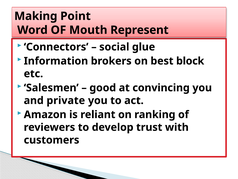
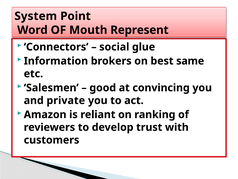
Making: Making -> System (36, 16)
block: block -> same (190, 61)
